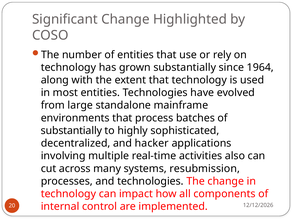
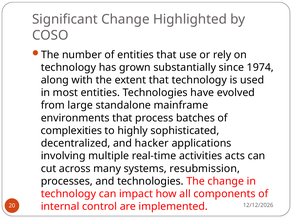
1964: 1964 -> 1974 (260, 67)
substantially: substantially -> complexities (71, 131)
also: also -> acts (235, 156)
